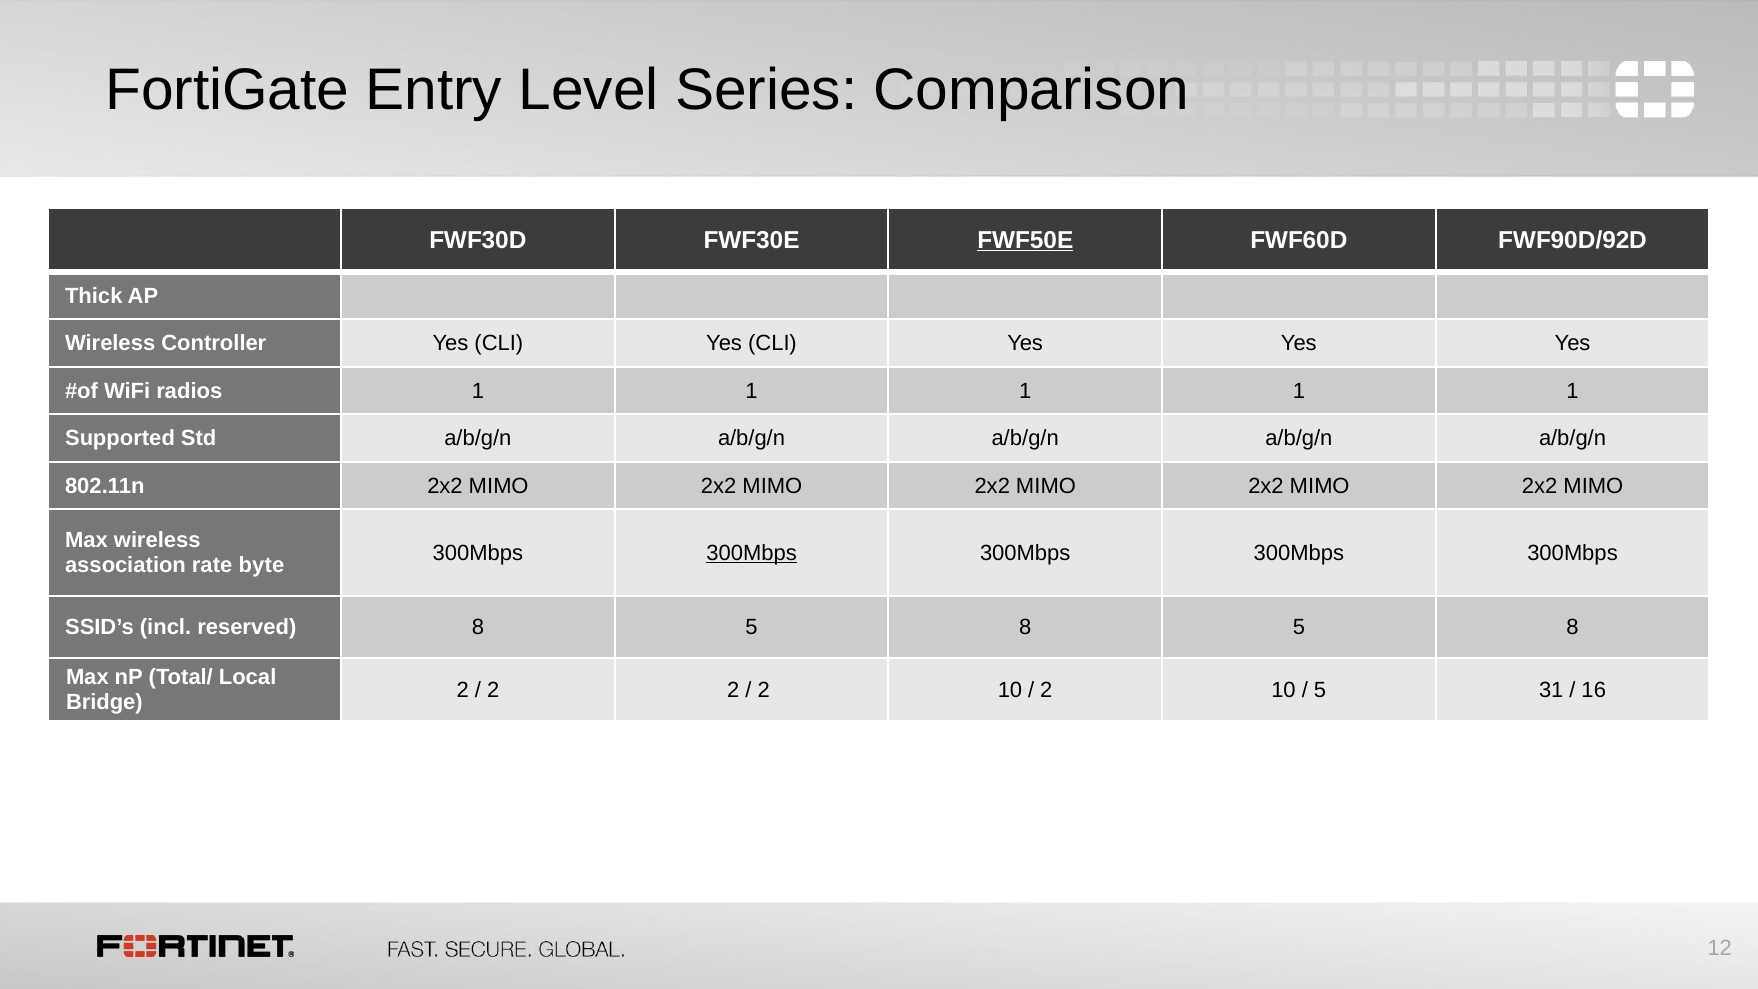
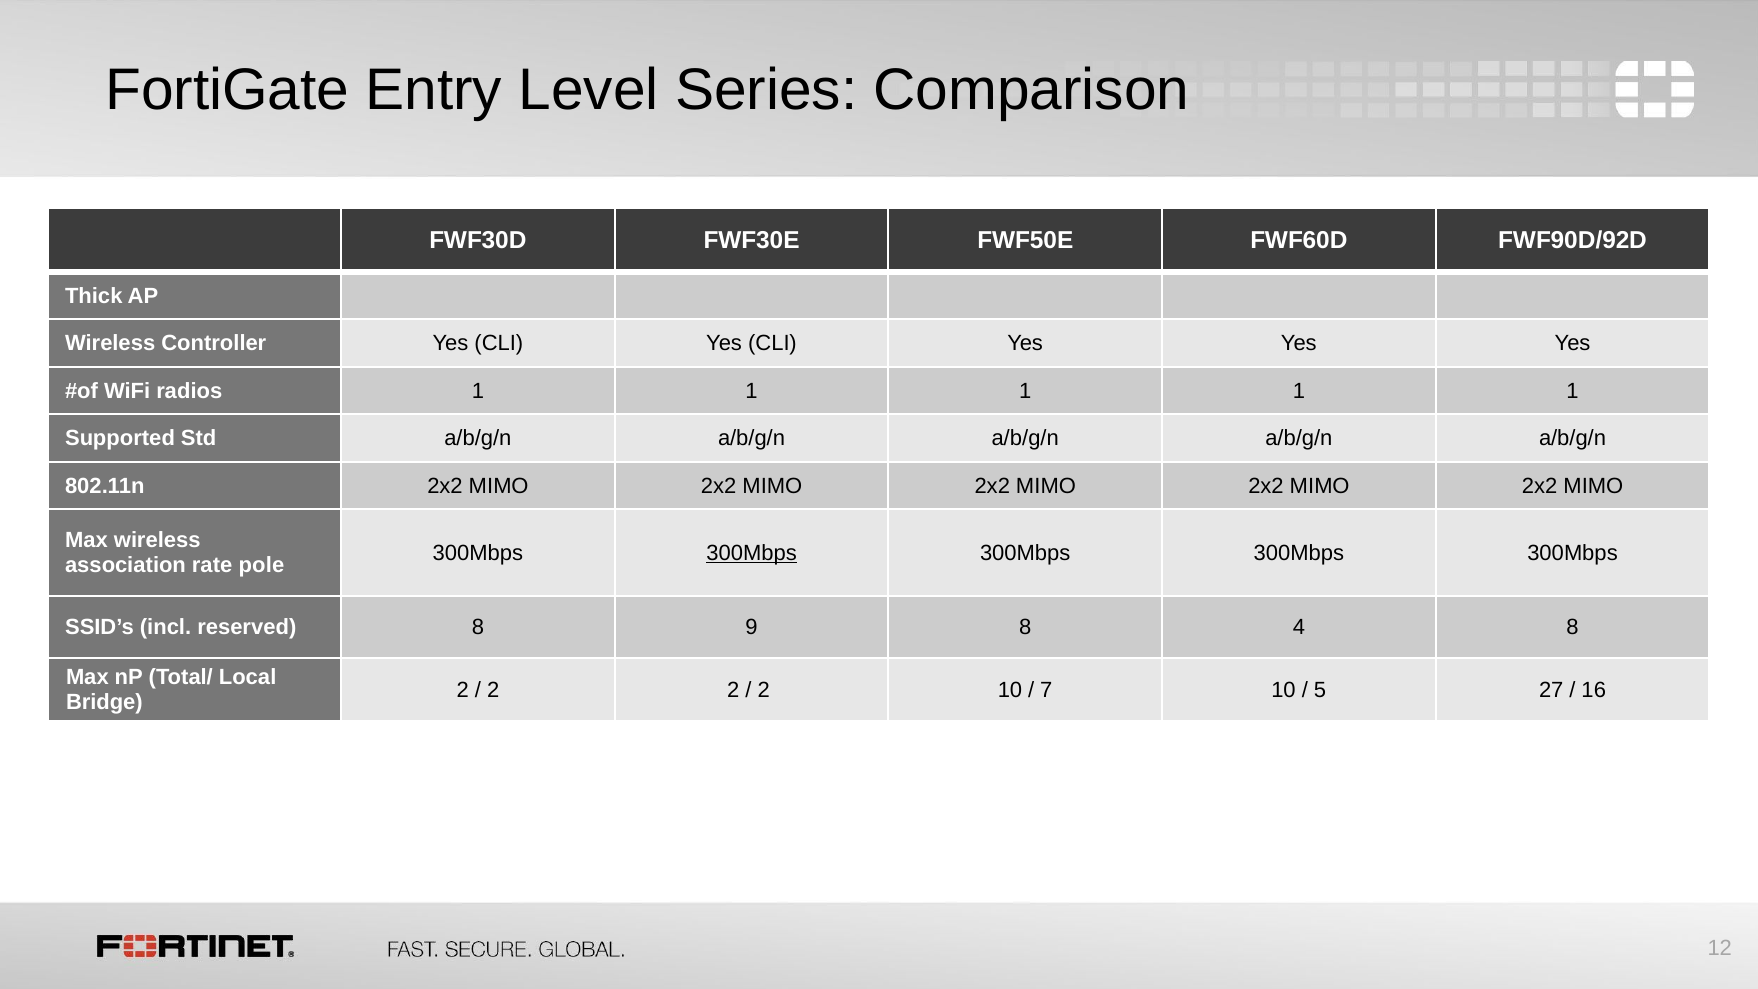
FWF50E underline: present -> none (1025, 240)
byte: byte -> pole (261, 565)
reserved 8 5: 5 -> 9 (752, 627)
5: 5 -> 4 (1299, 627)
2: 2 -> 7 (1046, 690)
31: 31 -> 27 (1551, 690)
